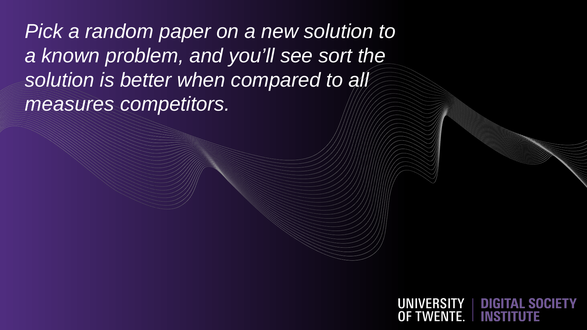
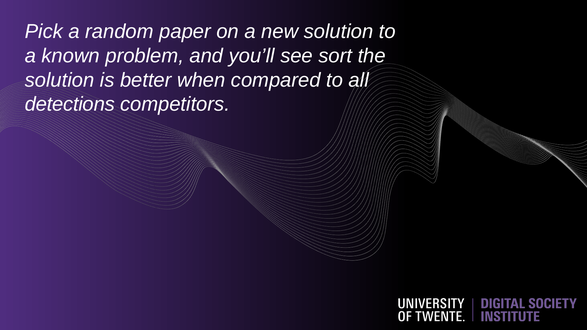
measures: measures -> detections (70, 104)
